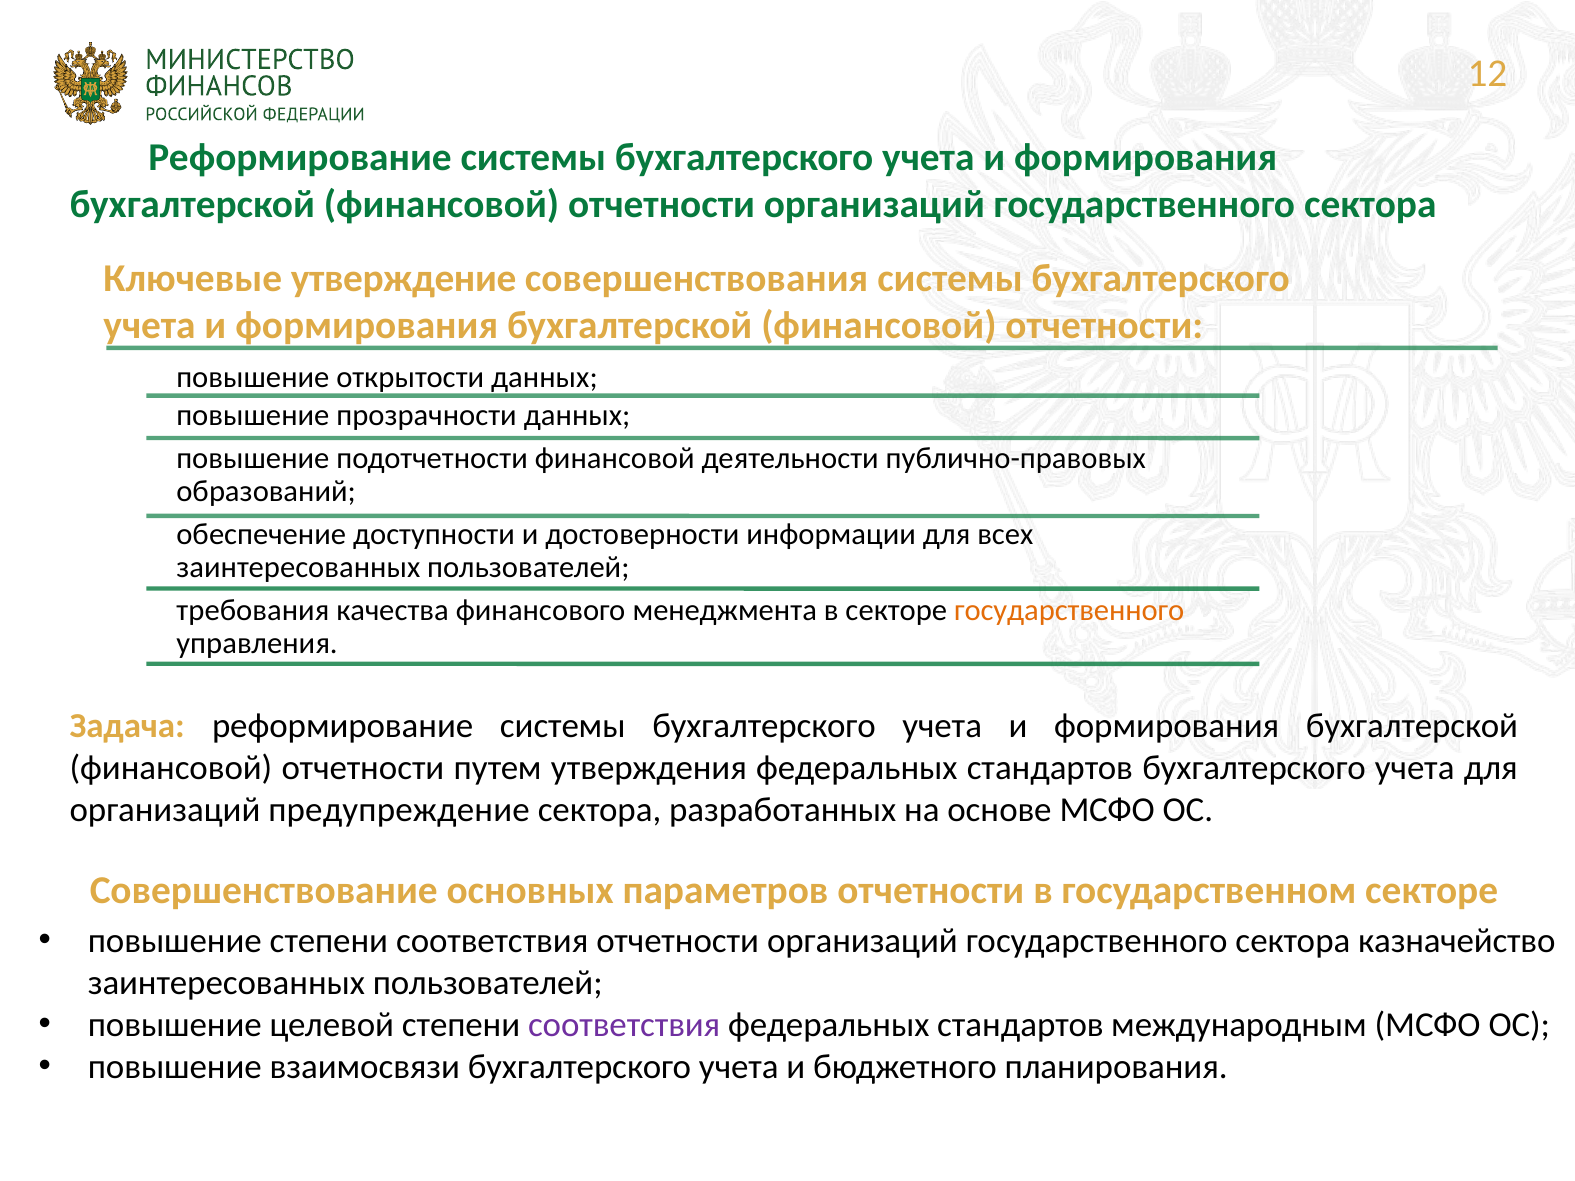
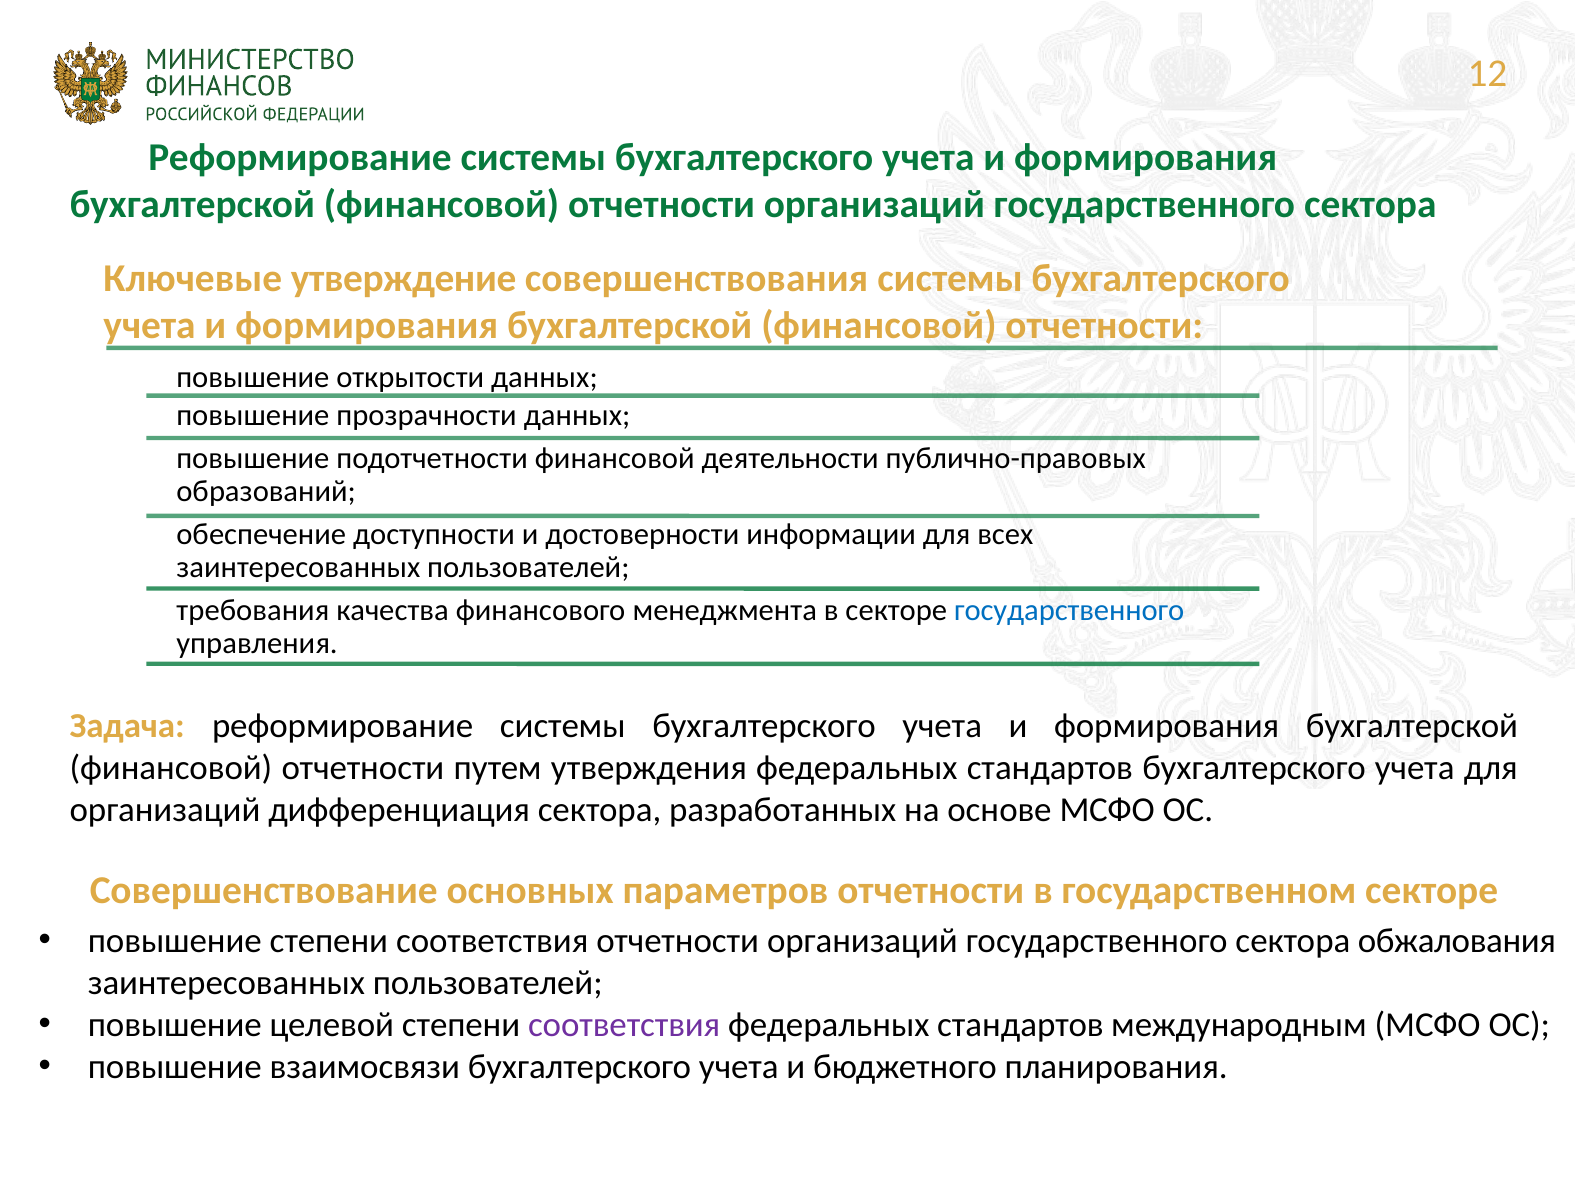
государственного colour: orange -> blue (1069, 610)
предупреждение: предупреждение -> дифференциация (399, 810)
казначейство: казначейство -> обжалования (1457, 942)
